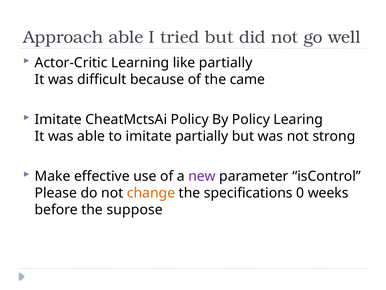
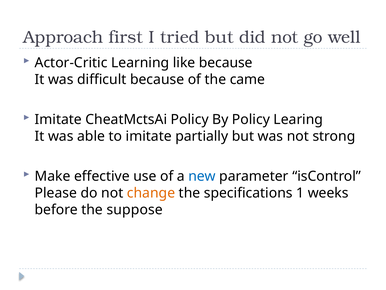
Approach able: able -> first (126, 37)
like partially: partially -> because (226, 63)
new colour: purple -> blue (202, 176)
0: 0 -> 1 (300, 193)
